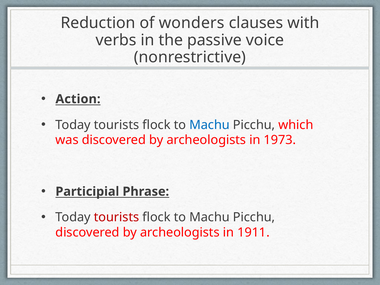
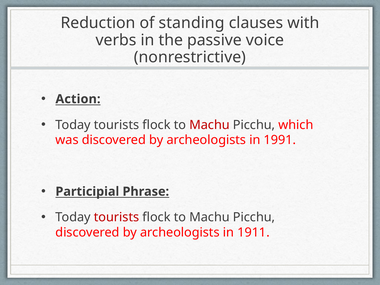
wonders: wonders -> standing (192, 23)
Machu colour: blue -> red (210, 125)
1973: 1973 -> 1991 (280, 140)
